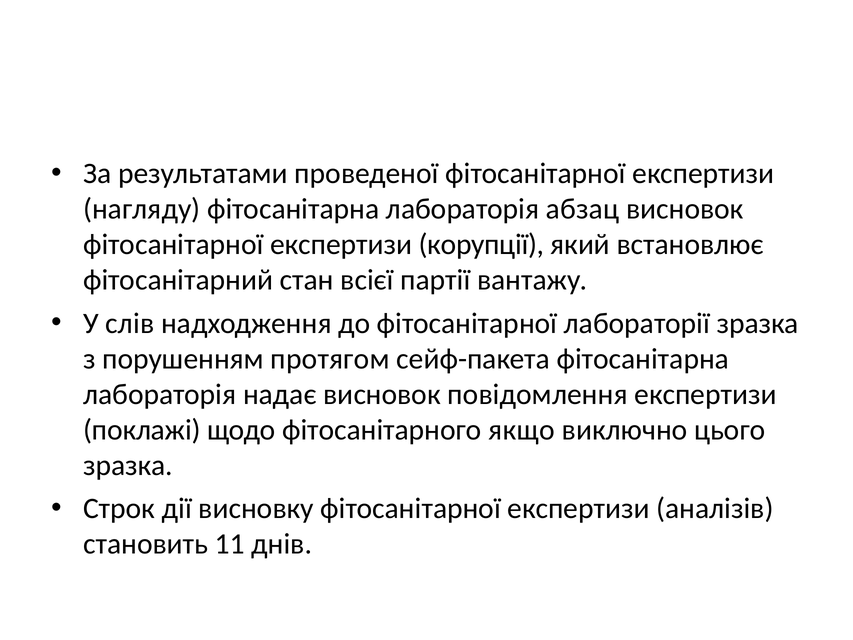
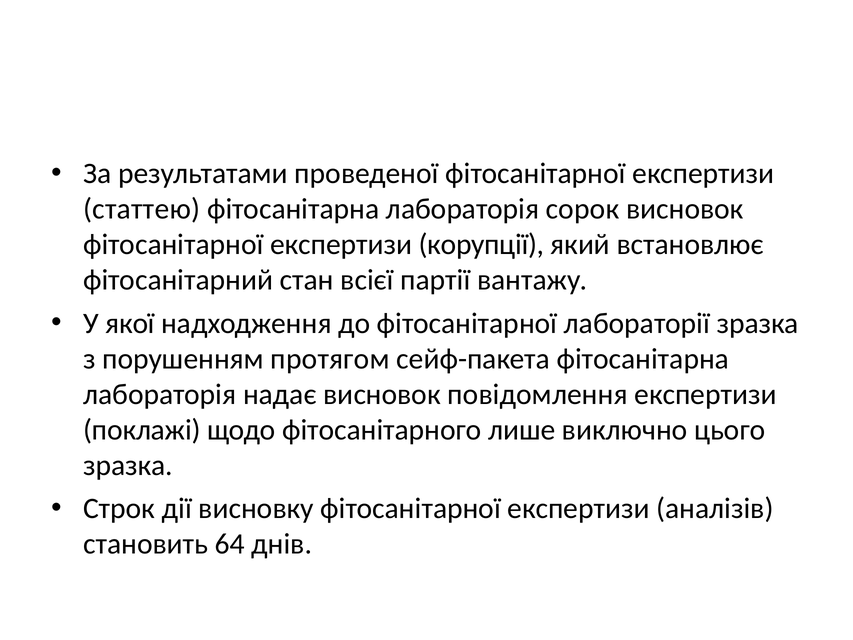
нагляду: нагляду -> статтею (142, 209)
абзац: абзац -> сорок (583, 209)
слів: слів -> якої (130, 323)
якщо: якщо -> лише (522, 430)
11: 11 -> 64 (230, 544)
